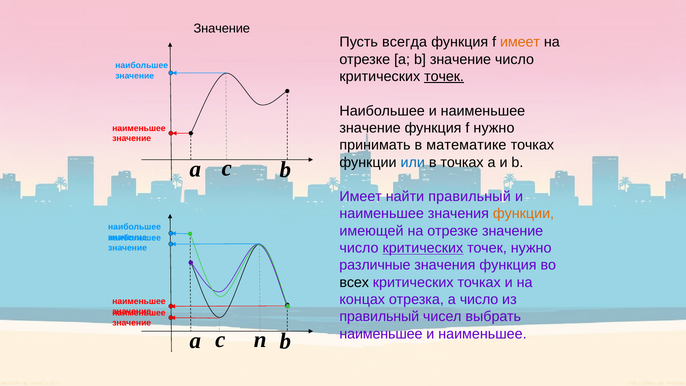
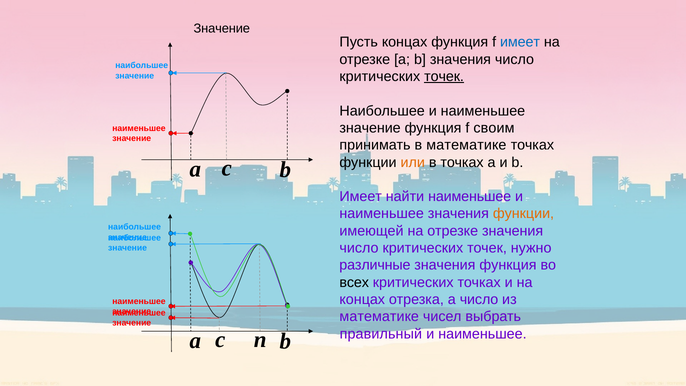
Пусть всегда: всегда -> концах (405, 42)
имеет colour: orange -> blue (520, 42)
b значение: значение -> значения (460, 59)
f нужно: нужно -> своим (494, 128)
или colour: blue -> orange (413, 162)
найти правильный: правильный -> наименьшее (470, 197)
отрезке значение: значение -> значения (513, 231)
критических underline: present -> none (423, 248)
правильный: правильный -> математике (379, 317)
наименьшее: наименьшее -> правильный (381, 334)
